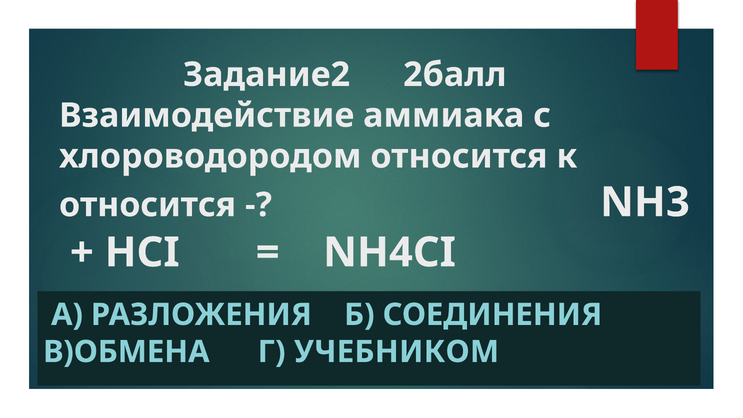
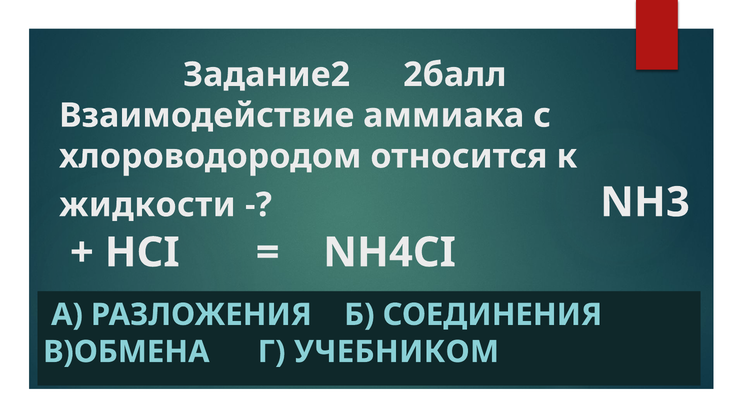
относится: относится -> жидкости (147, 205)
